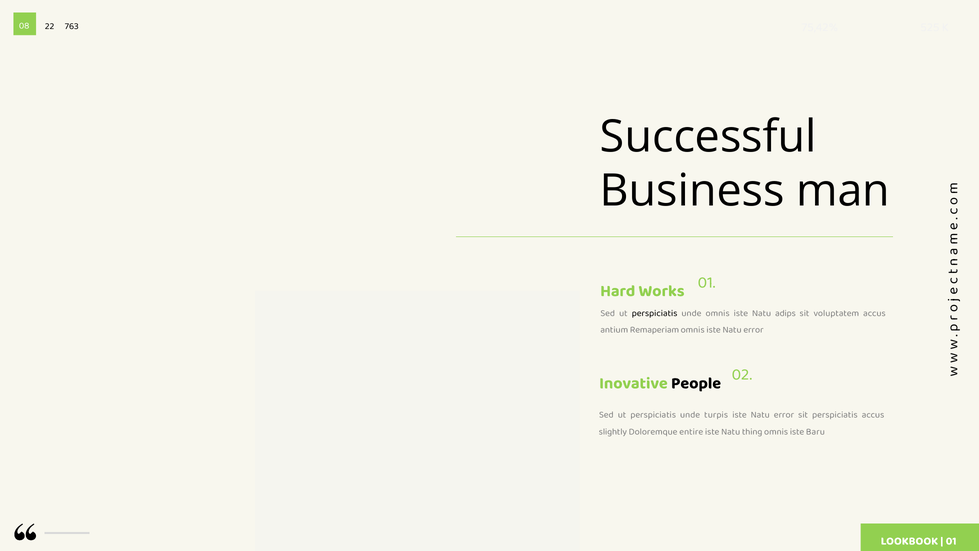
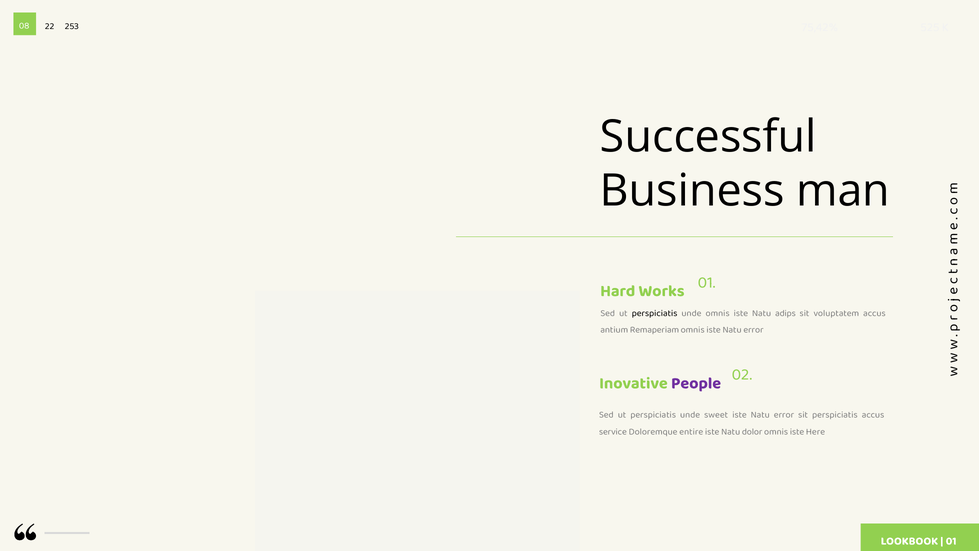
763: 763 -> 253 (72, 26)
People colour: black -> purple (696, 383)
turpis: turpis -> sweet (716, 415)
slightly: slightly -> service (613, 431)
thing: thing -> dolor (752, 431)
Baru: Baru -> Here (816, 431)
